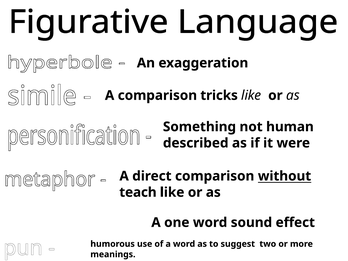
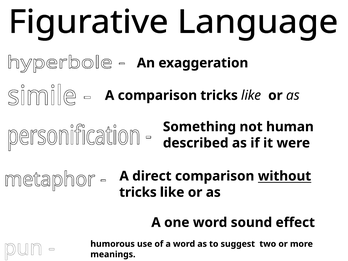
teach: teach -> tricks (138, 192)
